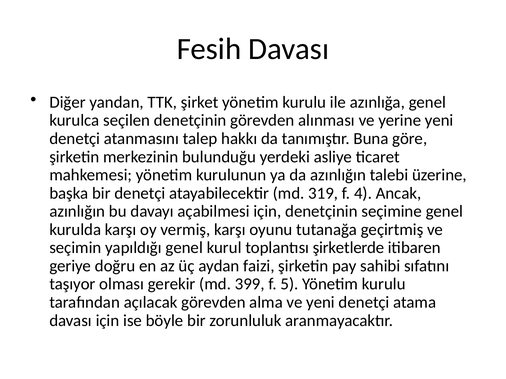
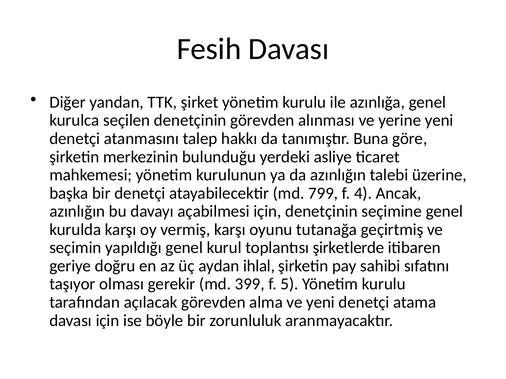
319: 319 -> 799 (323, 193)
faizi: faizi -> ihlal (259, 266)
